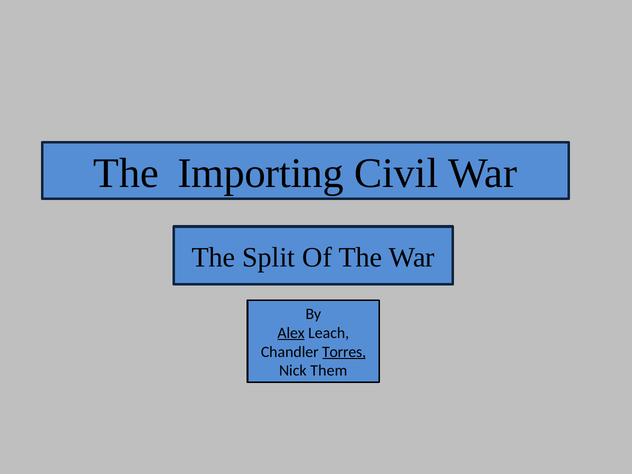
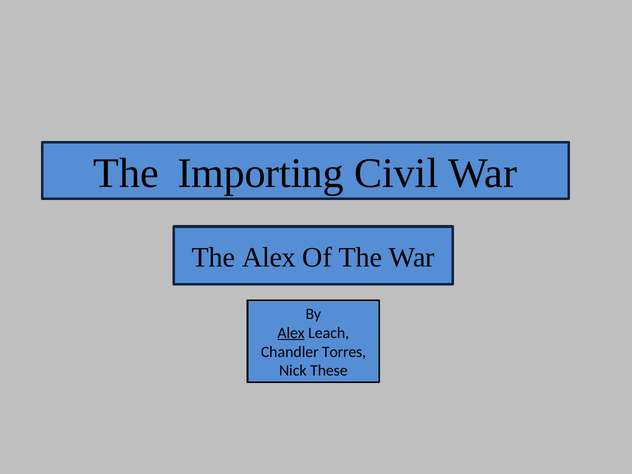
The Split: Split -> Alex (269, 257)
Torres underline: present -> none (344, 352)
Them: Them -> These (329, 371)
